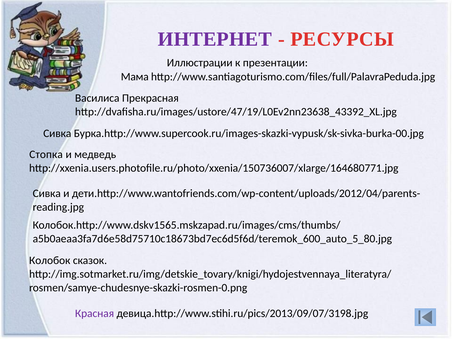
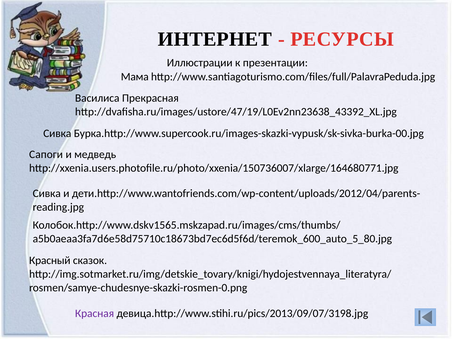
ИНТЕРНЕТ colour: purple -> black (215, 39)
Стопка: Стопка -> Сапоги (46, 155)
Колобок: Колобок -> Красный (50, 260)
